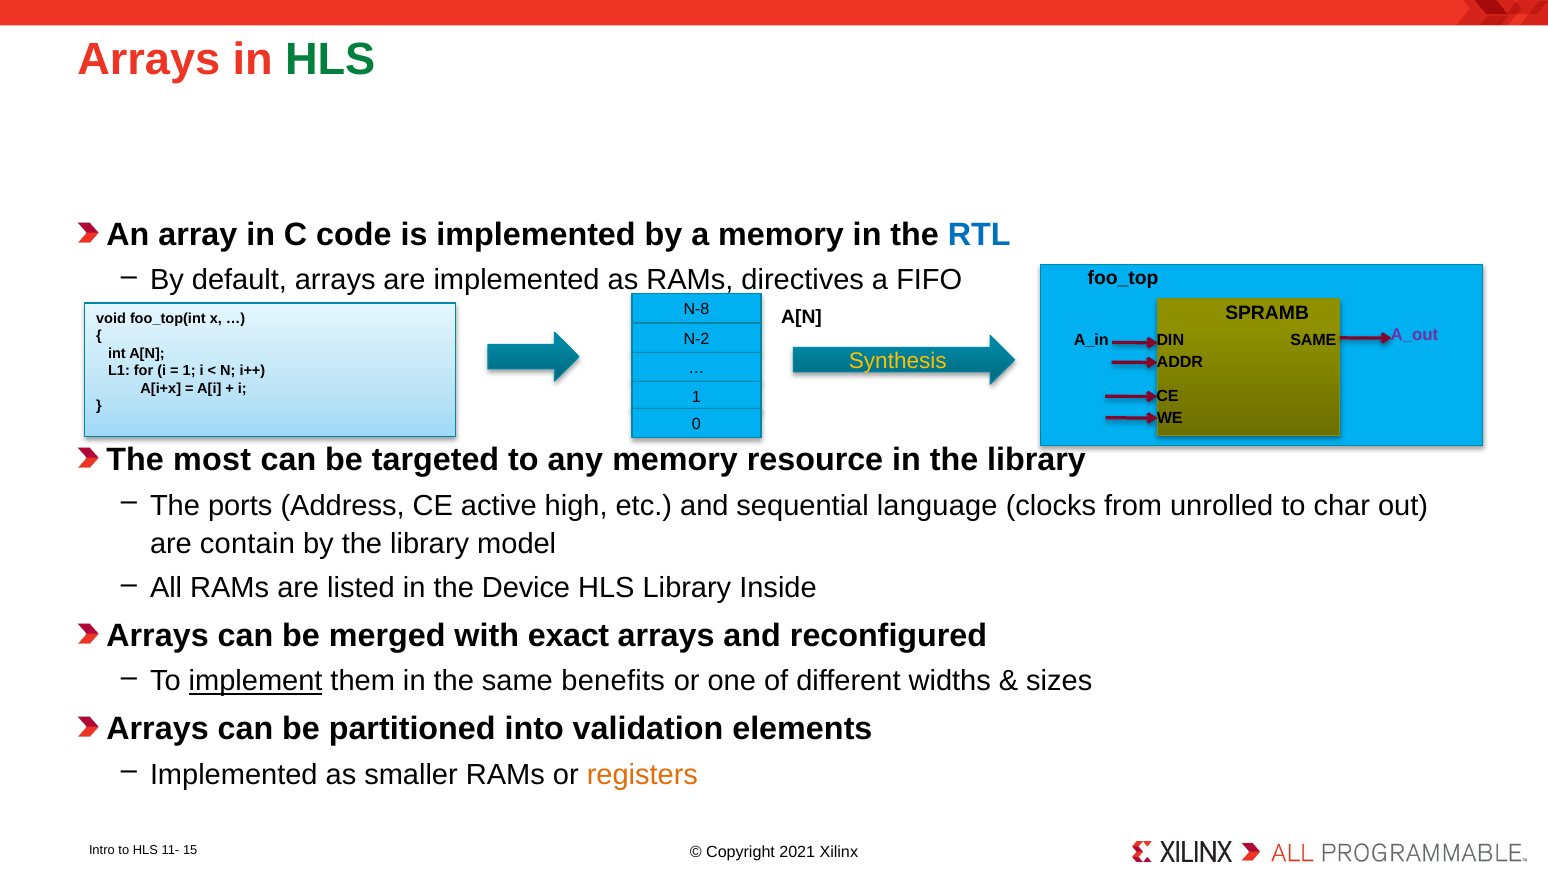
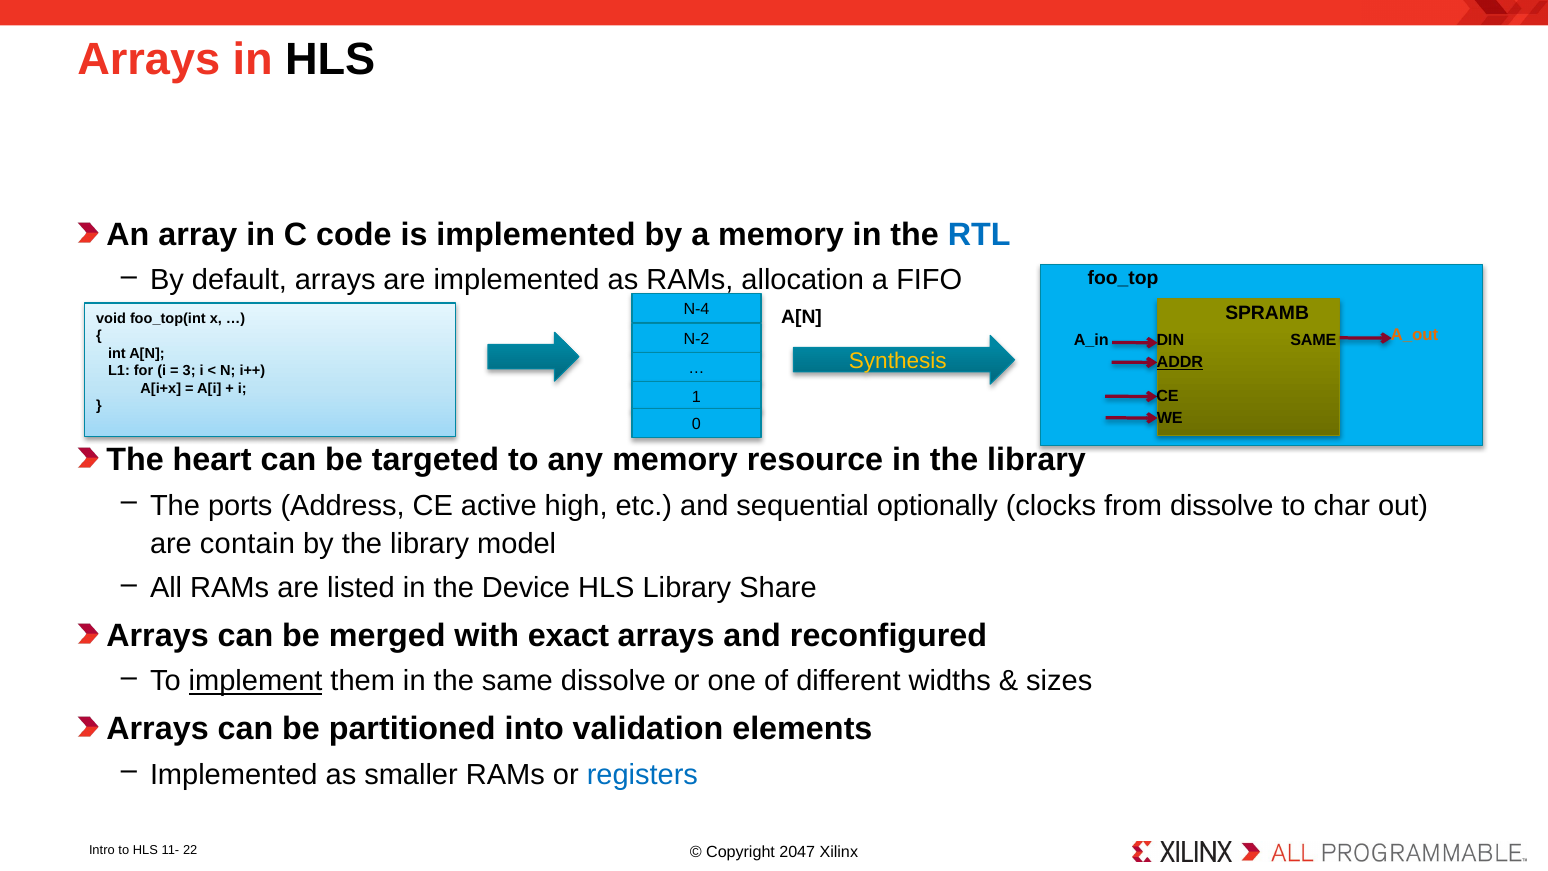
HLS colour: green -> black (330, 60)
directives: directives -> allocation (803, 280)
N-8: N-8 -> N-4 (696, 309)
A_out colour: purple -> orange (1415, 335)
ADDR underline: none -> present (1180, 362)
1: 1 -> 3 (189, 371)
most: most -> heart (212, 460)
language: language -> optionally (937, 506)
from unrolled: unrolled -> dissolve (1222, 506)
Inside: Inside -> Share (778, 588)
same benefits: benefits -> dissolve (613, 681)
registers colour: orange -> blue (642, 775)
15: 15 -> 22 (190, 850)
2021: 2021 -> 2047 (797, 852)
